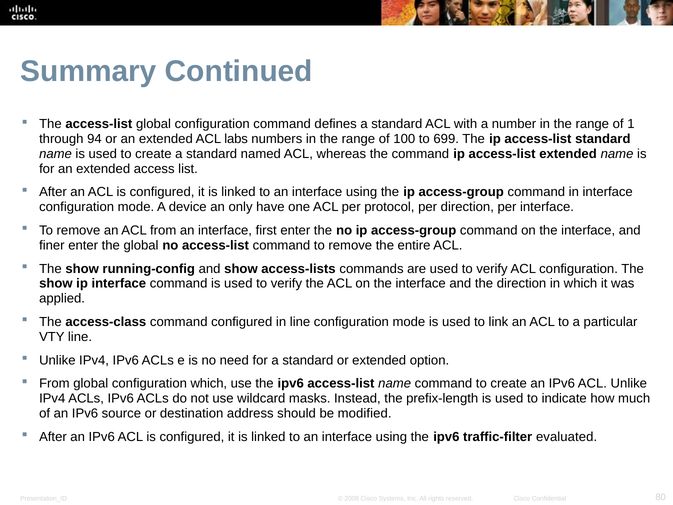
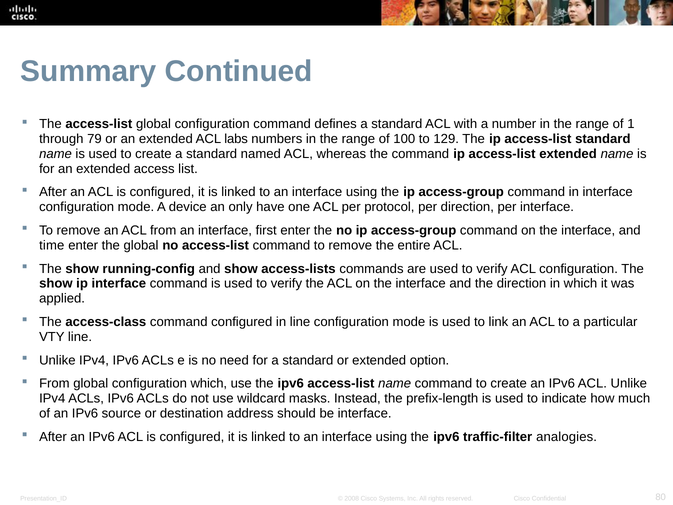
94: 94 -> 79 (94, 139)
699: 699 -> 129 (446, 139)
finer: finer -> time (52, 245)
be modified: modified -> interface (365, 413)
evaluated: evaluated -> analogies (567, 437)
